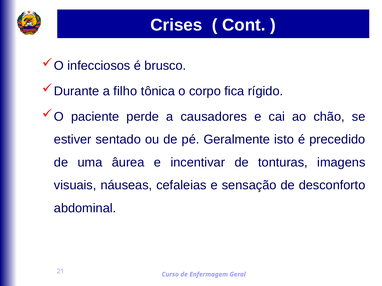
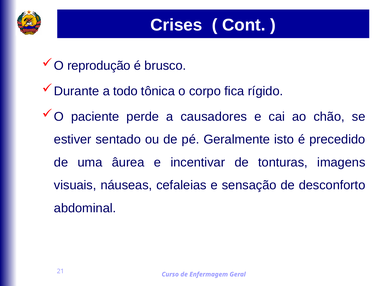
infecciosos: infecciosos -> reprodução (99, 66)
filho: filho -> todo (125, 91)
